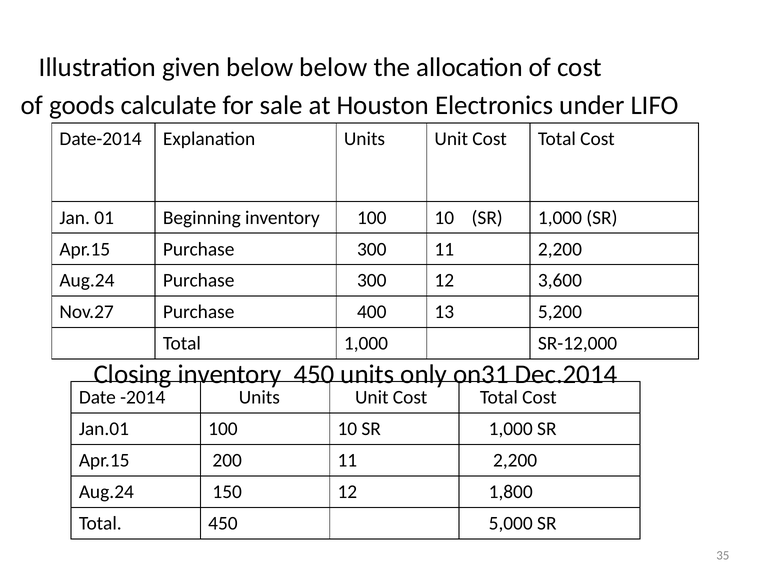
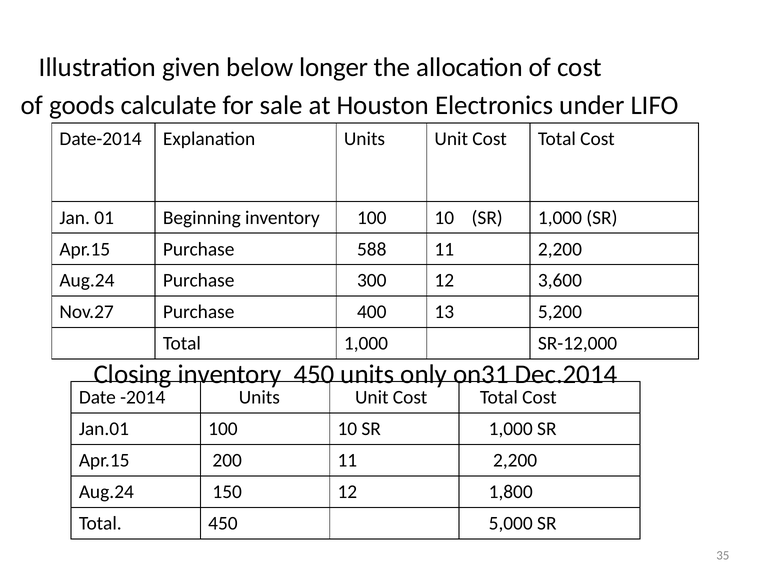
below below: below -> longer (334, 67)
Apr.15 Purchase 300: 300 -> 588 (372, 249)
